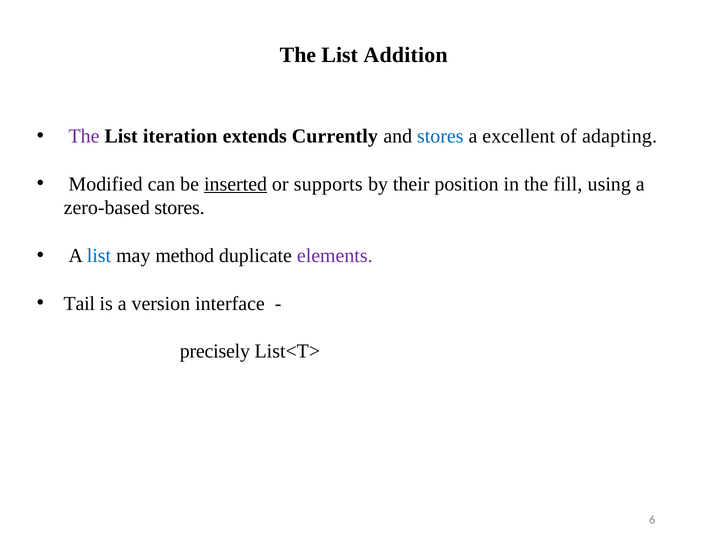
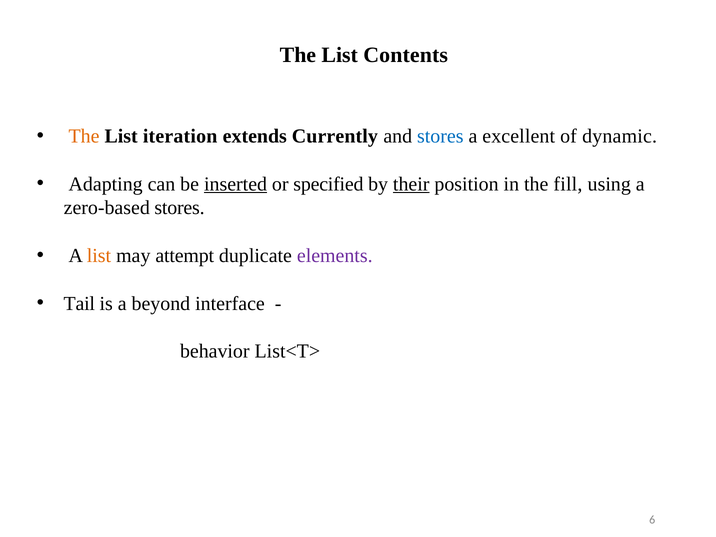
Addition: Addition -> Contents (406, 55)
The colour: purple -> orange (84, 136)
adapting: adapting -> dynamic (620, 136)
Modified: Modified -> Adapting (106, 184)
supports: supports -> specified (328, 184)
their underline: none -> present (411, 184)
list colour: blue -> orange (99, 256)
method: method -> attempt (185, 256)
version: version -> beyond (161, 304)
precisely: precisely -> behavior (215, 351)
